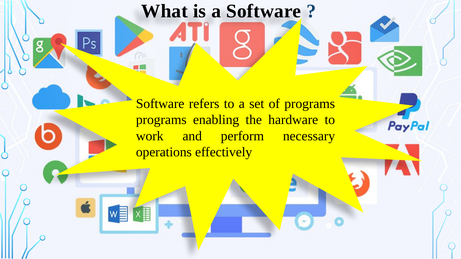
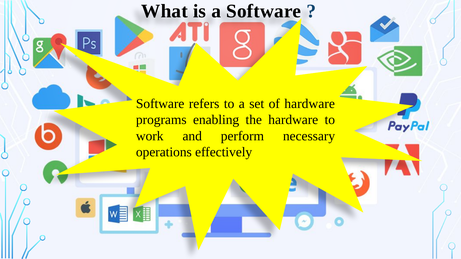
of programs: programs -> hardware (310, 104)
